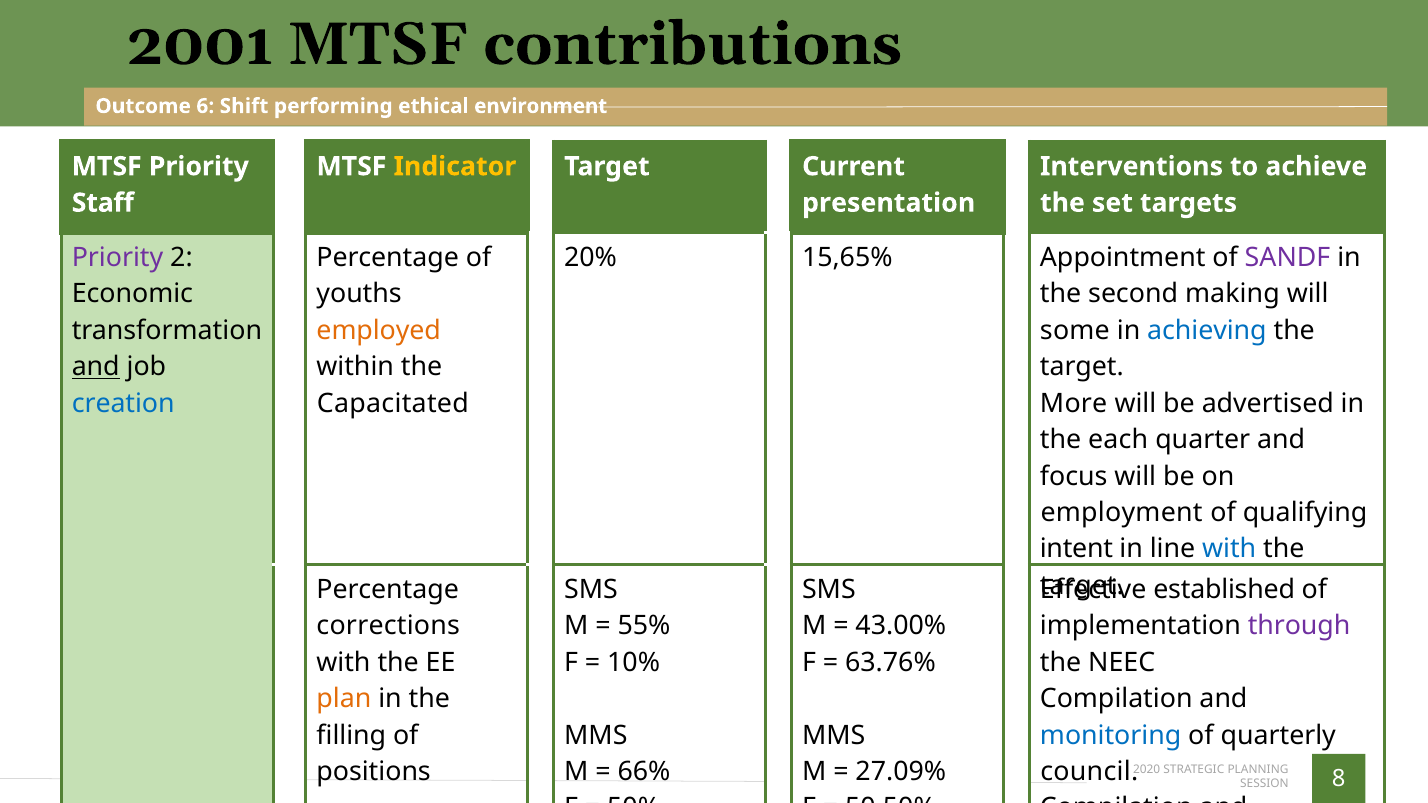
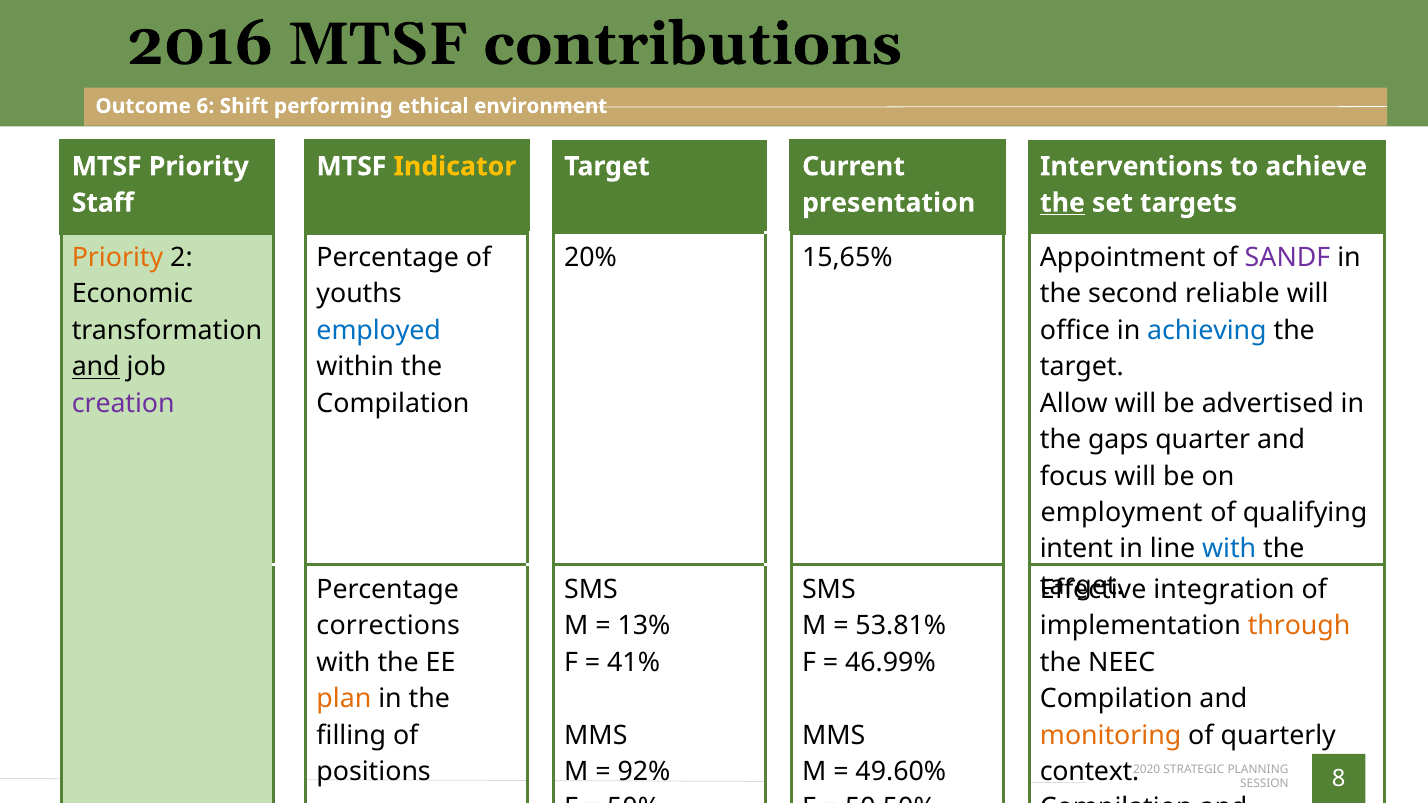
2001: 2001 -> 2016 (200, 44)
the underline: none -> present (1062, 203)
Priority colour: purple -> orange (118, 258)
making: making -> reliable (1232, 294)
employed colour: orange -> blue (379, 331)
some: some -> office (1075, 331)
creation colour: blue -> purple (123, 403)
Capacitated: Capacitated -> Compilation (393, 403)
More: More -> Allow (1074, 403)
each: each -> gaps (1118, 440)
established: established -> integration (1224, 590)
55%: 55% -> 13% (644, 626)
43.00%: 43.00% -> 53.81% (901, 626)
through colour: purple -> orange (1299, 626)
10%: 10% -> 41% (634, 663)
63.76%: 63.76% -> 46.99% (890, 663)
monitoring colour: blue -> orange (1111, 736)
66%: 66% -> 92% (644, 772)
27.09%: 27.09% -> 49.60% (901, 772)
council: council -> context (1090, 772)
